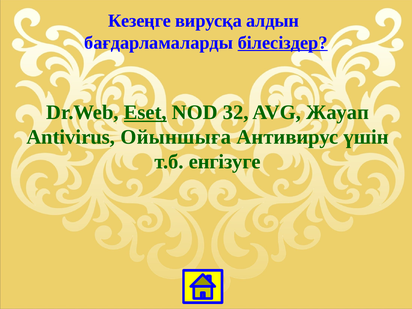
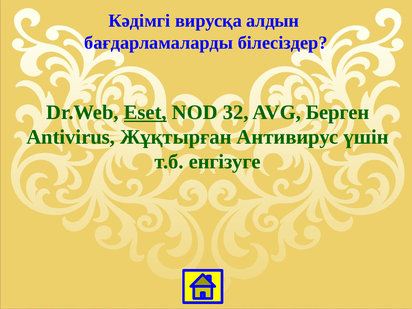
Кезеңге: Кезеңге -> Кәдімгі (139, 21)
білесіздер underline: present -> none (283, 43)
Жауап: Жауап -> Берген (338, 112)
Ойыншыға: Ойыншыға -> Жұқтырған (176, 137)
